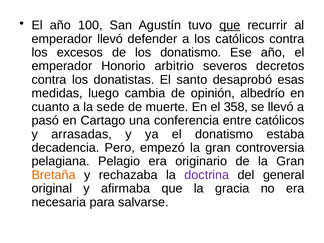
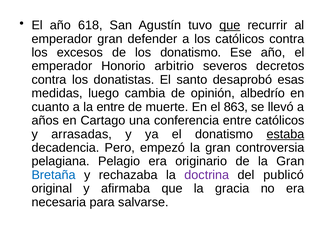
100: 100 -> 618 (90, 25)
emperador llevó: llevó -> gran (110, 39)
la sede: sede -> entre (111, 107)
358: 358 -> 863 (236, 107)
pasó: pasó -> años (45, 121)
estaba underline: none -> present (285, 134)
Bretaña colour: orange -> blue (54, 175)
general: general -> publicó (284, 175)
